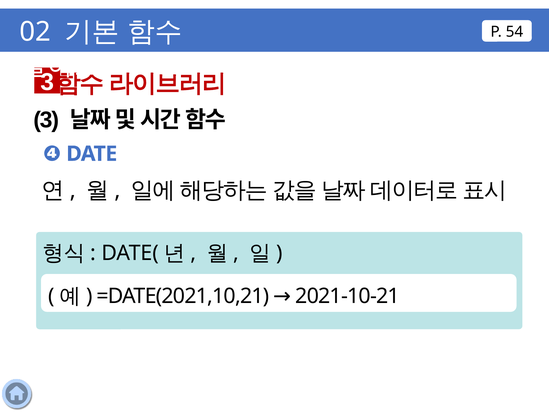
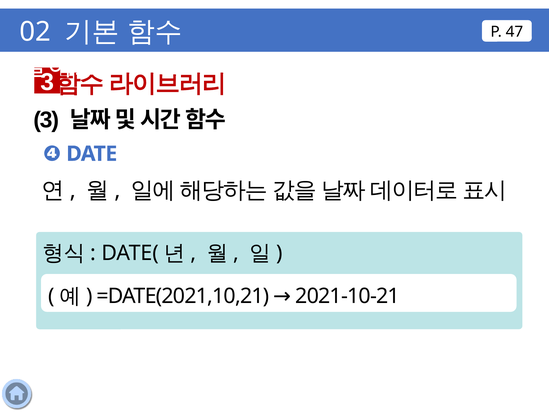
54: 54 -> 47 (514, 32)
